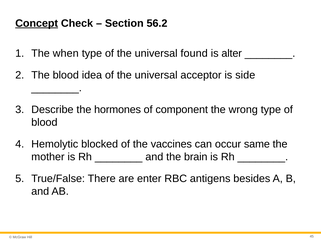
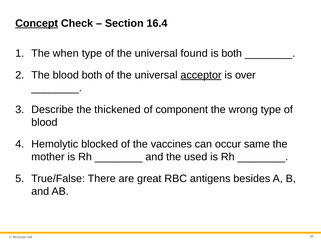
56.2: 56.2 -> 16.4 (157, 23)
is alter: alter -> both (232, 54)
blood idea: idea -> both (92, 75)
acceptor underline: none -> present (201, 75)
side: side -> over (245, 75)
hormones: hormones -> thickened (117, 110)
brain: brain -> used (196, 157)
enter: enter -> great (149, 179)
